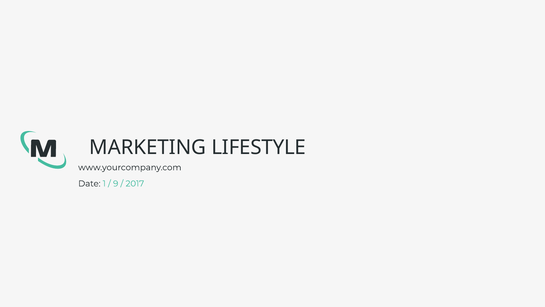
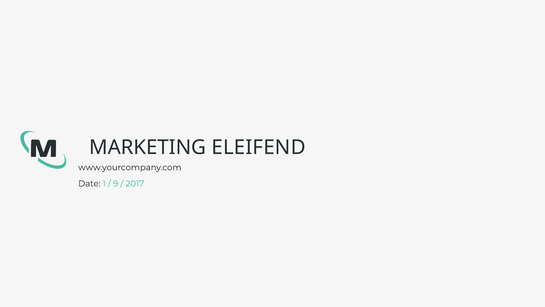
LIFESTYLE: LIFESTYLE -> ELEIFEND (259, 147)
